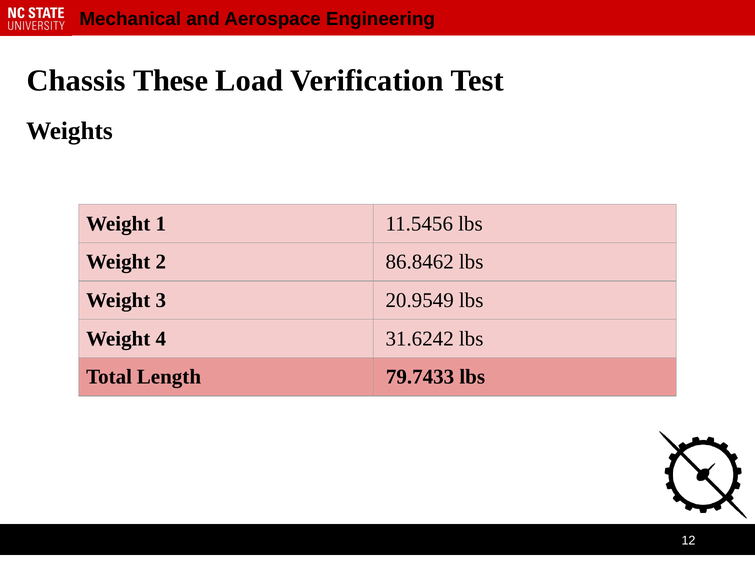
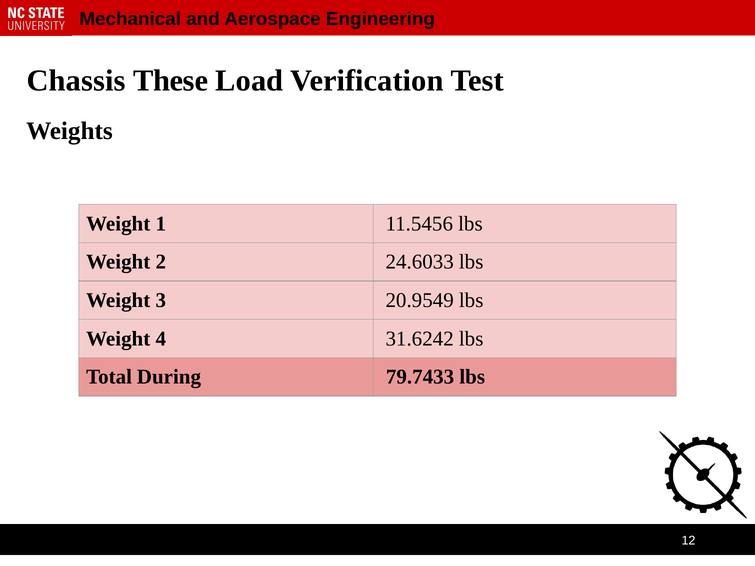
86.8462: 86.8462 -> 24.6033 (420, 262)
Length: Length -> During (169, 377)
